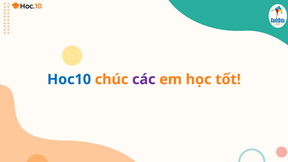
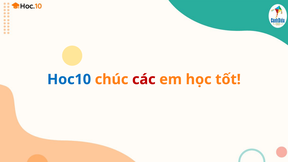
các colour: purple -> red (144, 79)
